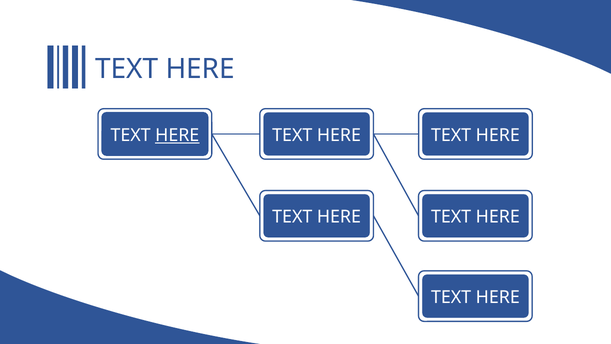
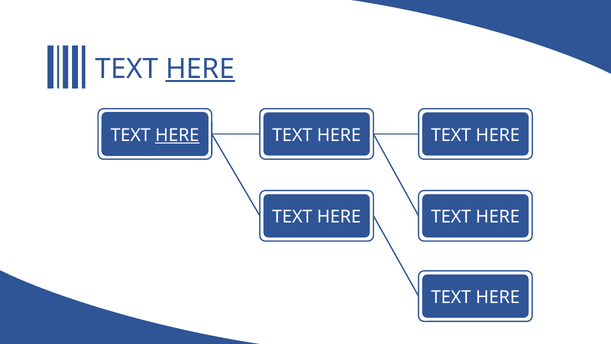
HERE underline: none -> present (200, 69)
